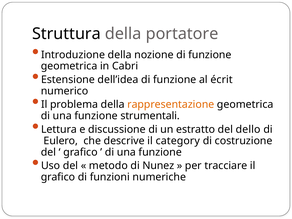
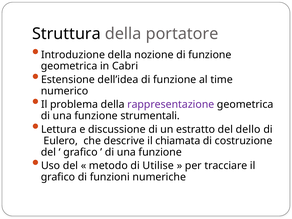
écrit: écrit -> time (222, 80)
rappresentazione colour: orange -> purple (171, 104)
category: category -> chiamata (178, 141)
Nunez: Nunez -> Utilise (158, 166)
